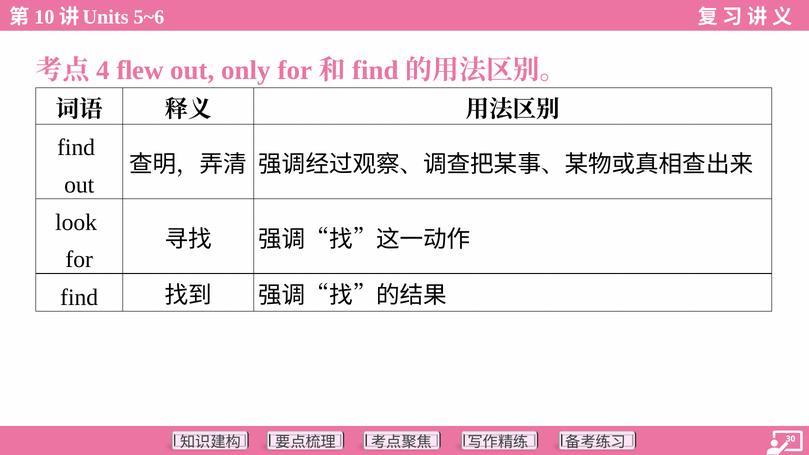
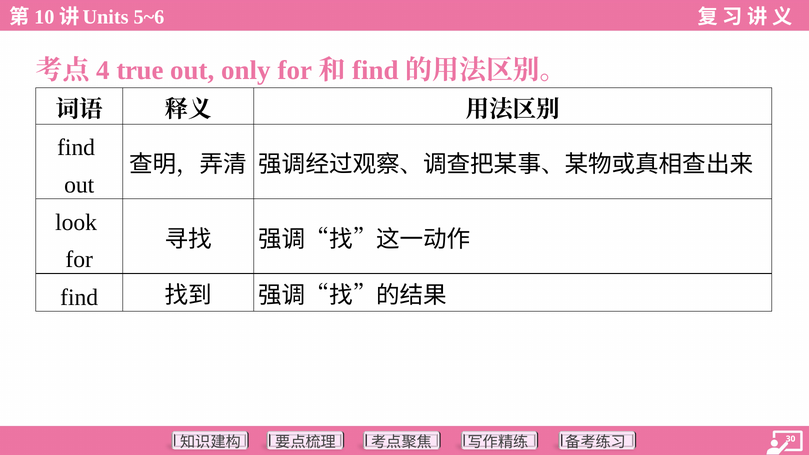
flew: flew -> true (140, 71)
